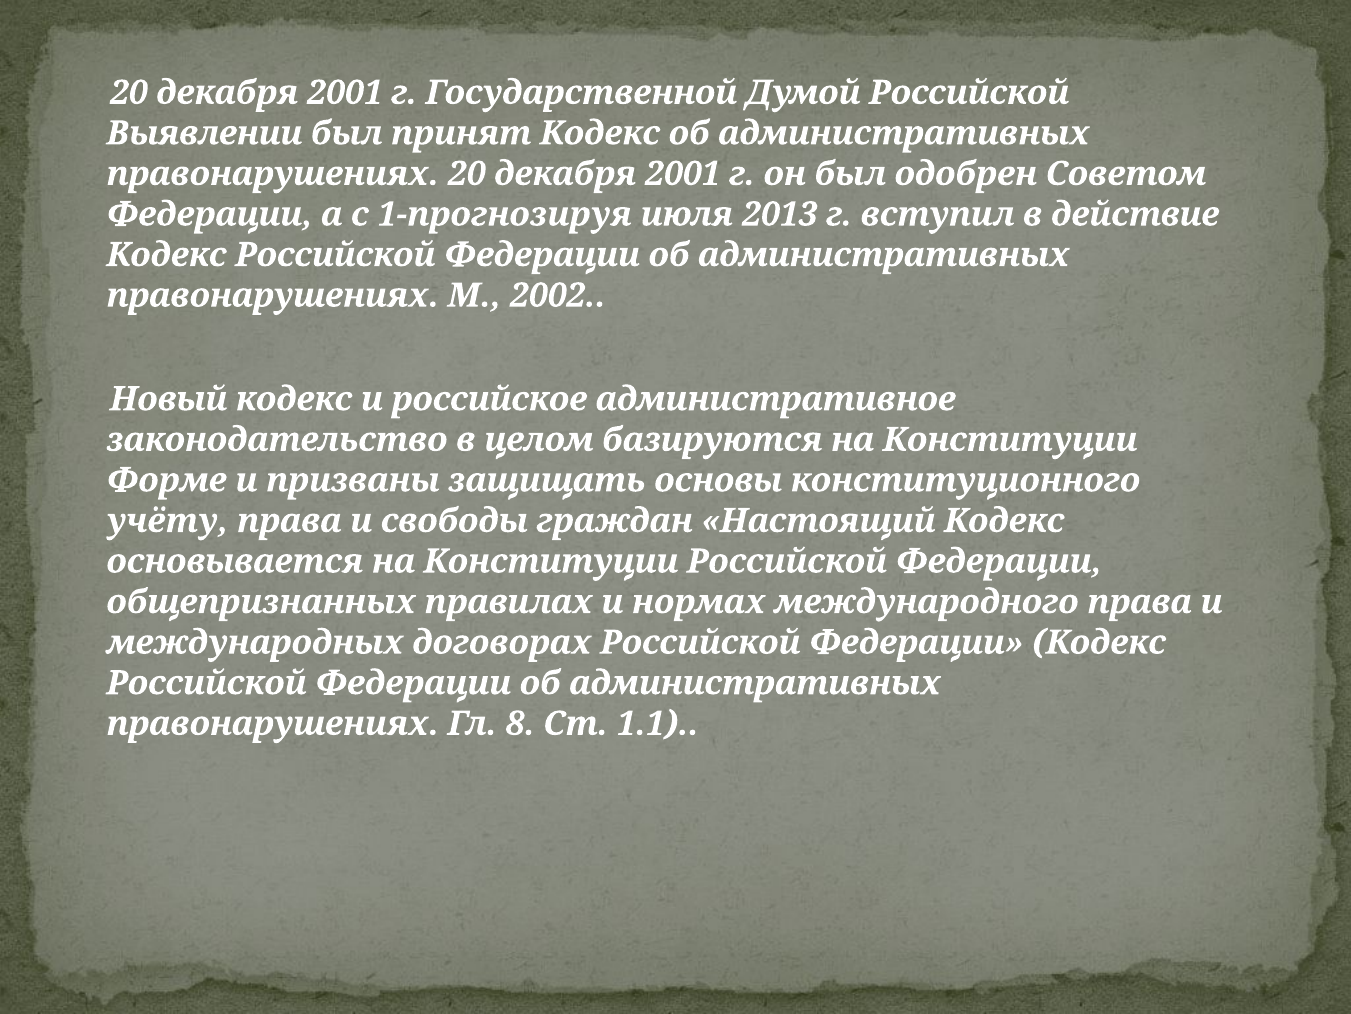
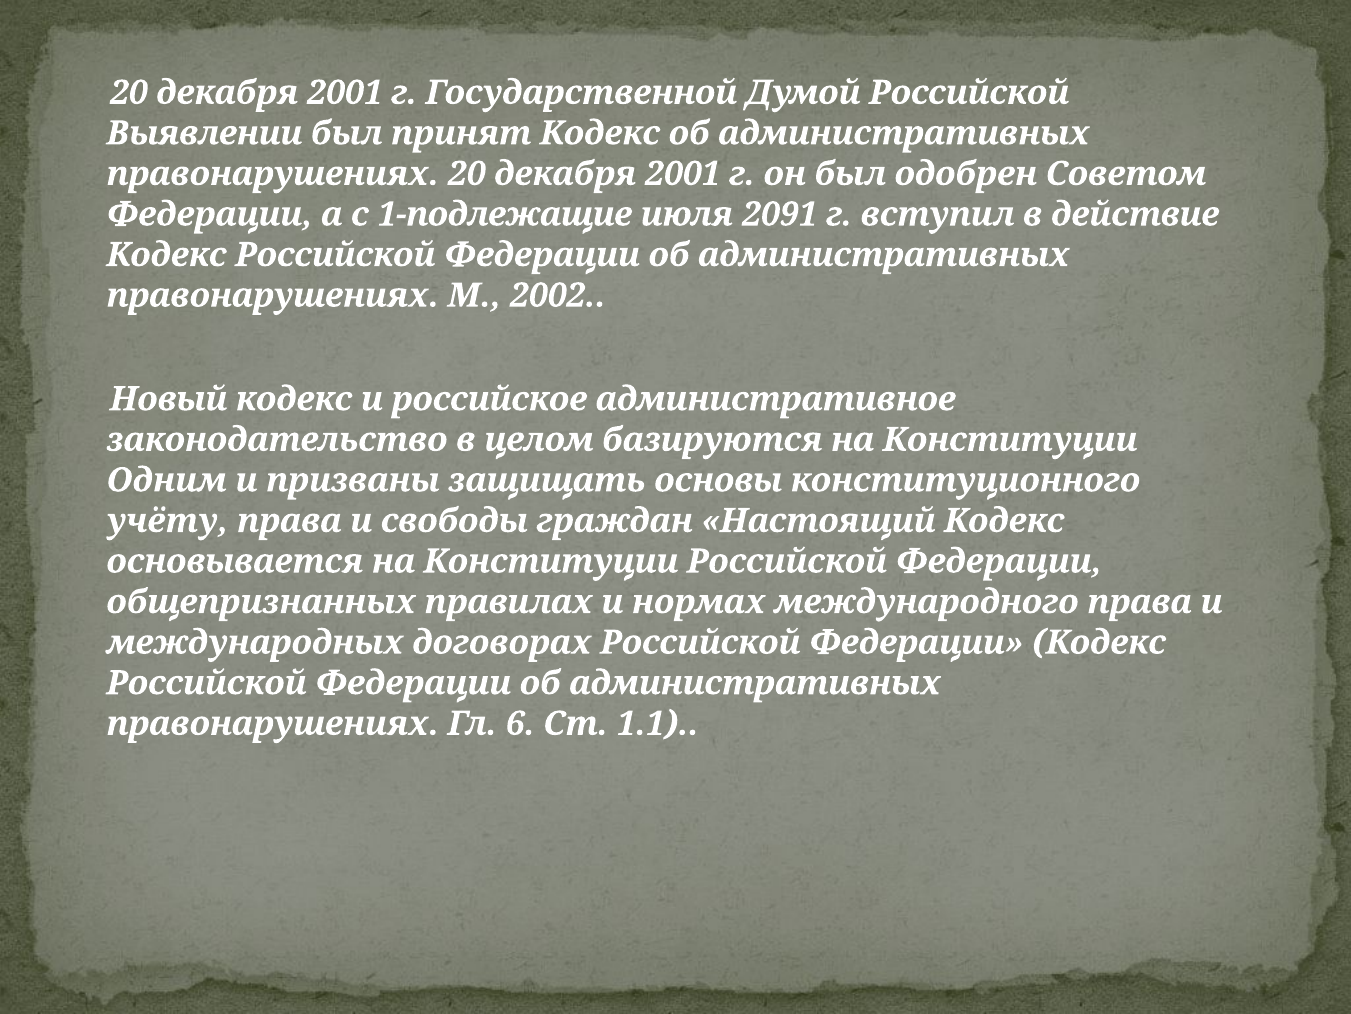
1-прогнозируя: 1-прогнозируя -> 1-подлежащие (505, 214)
2013: 2013 -> 2091 (780, 214)
Форме: Форме -> Одним (167, 480)
8: 8 -> 6 (520, 723)
